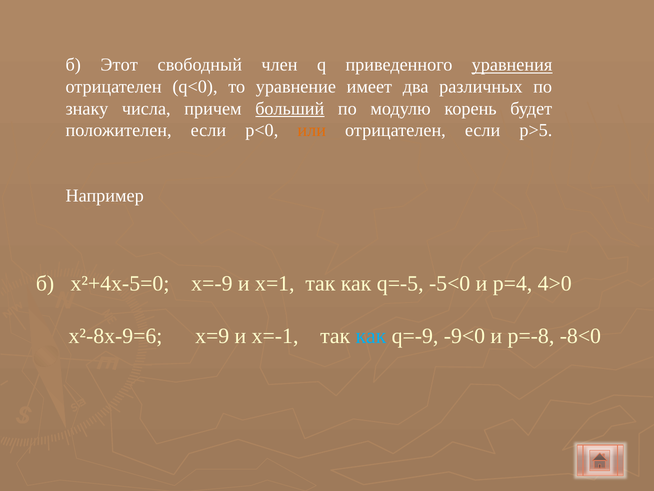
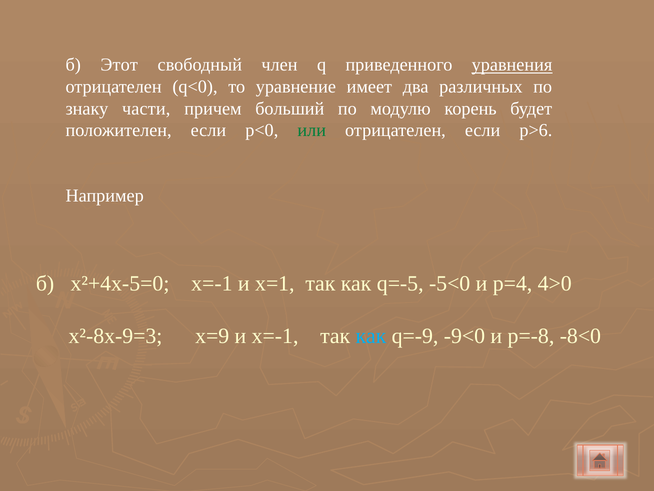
числа: числа -> части (146, 109)
больший underline: present -> none (290, 109)
или colour: orange -> green (312, 130)
p>5: p>5 -> p>6 (536, 130)
x²+4x-5=0 x=-9: x=-9 -> x=-1 (212, 283)
x²-8x-9=6: x²-8x-9=6 -> x²-8x-9=3 (115, 336)
